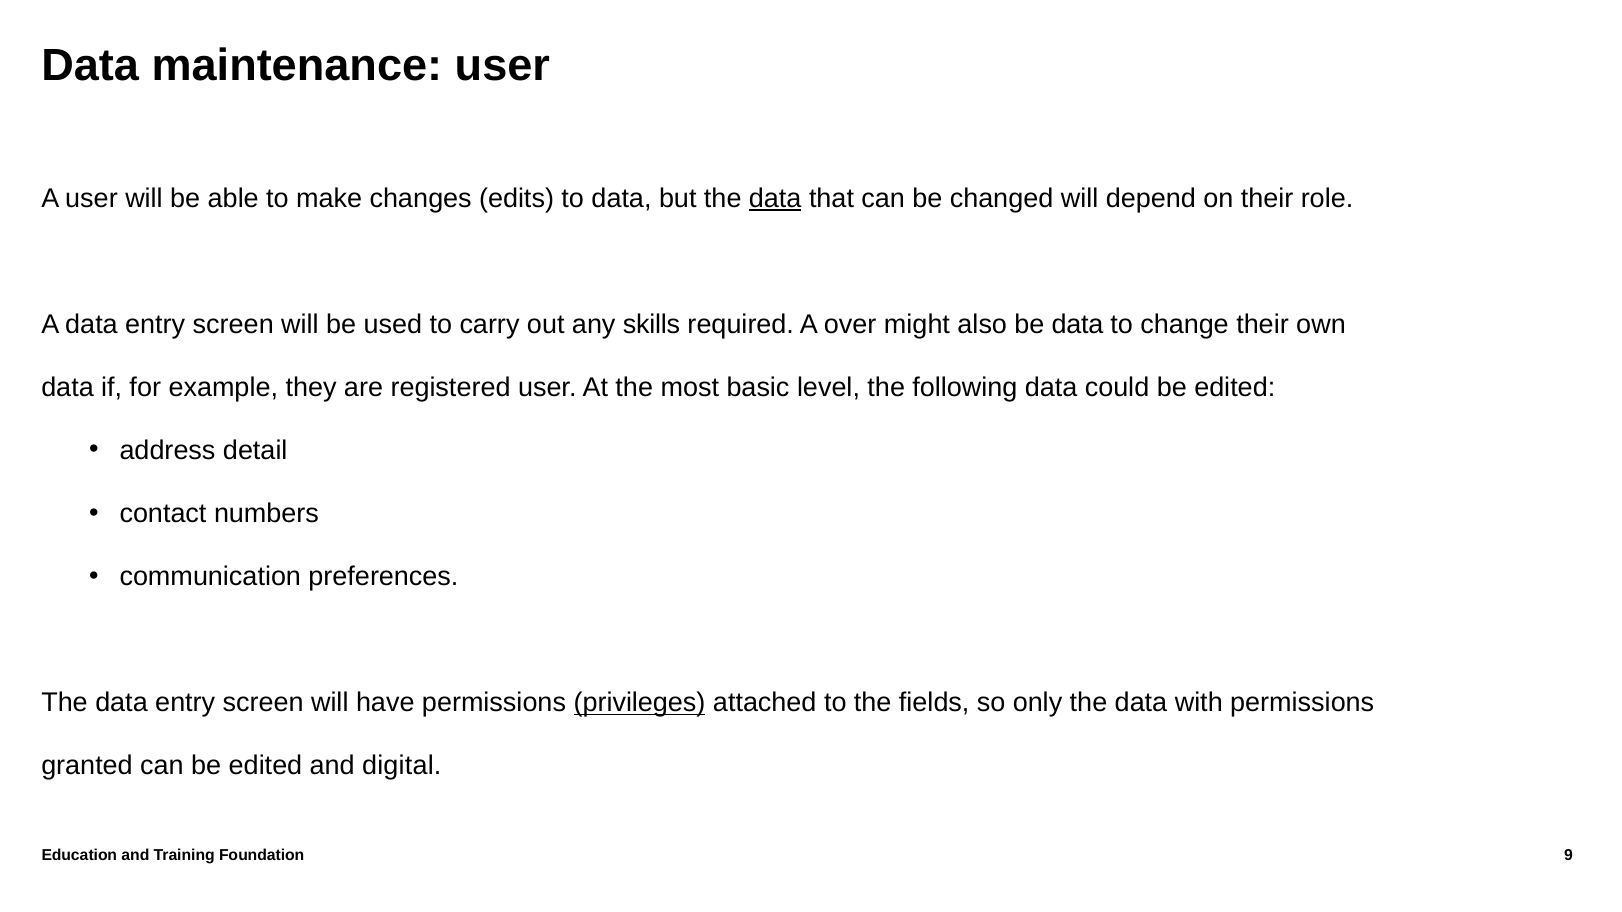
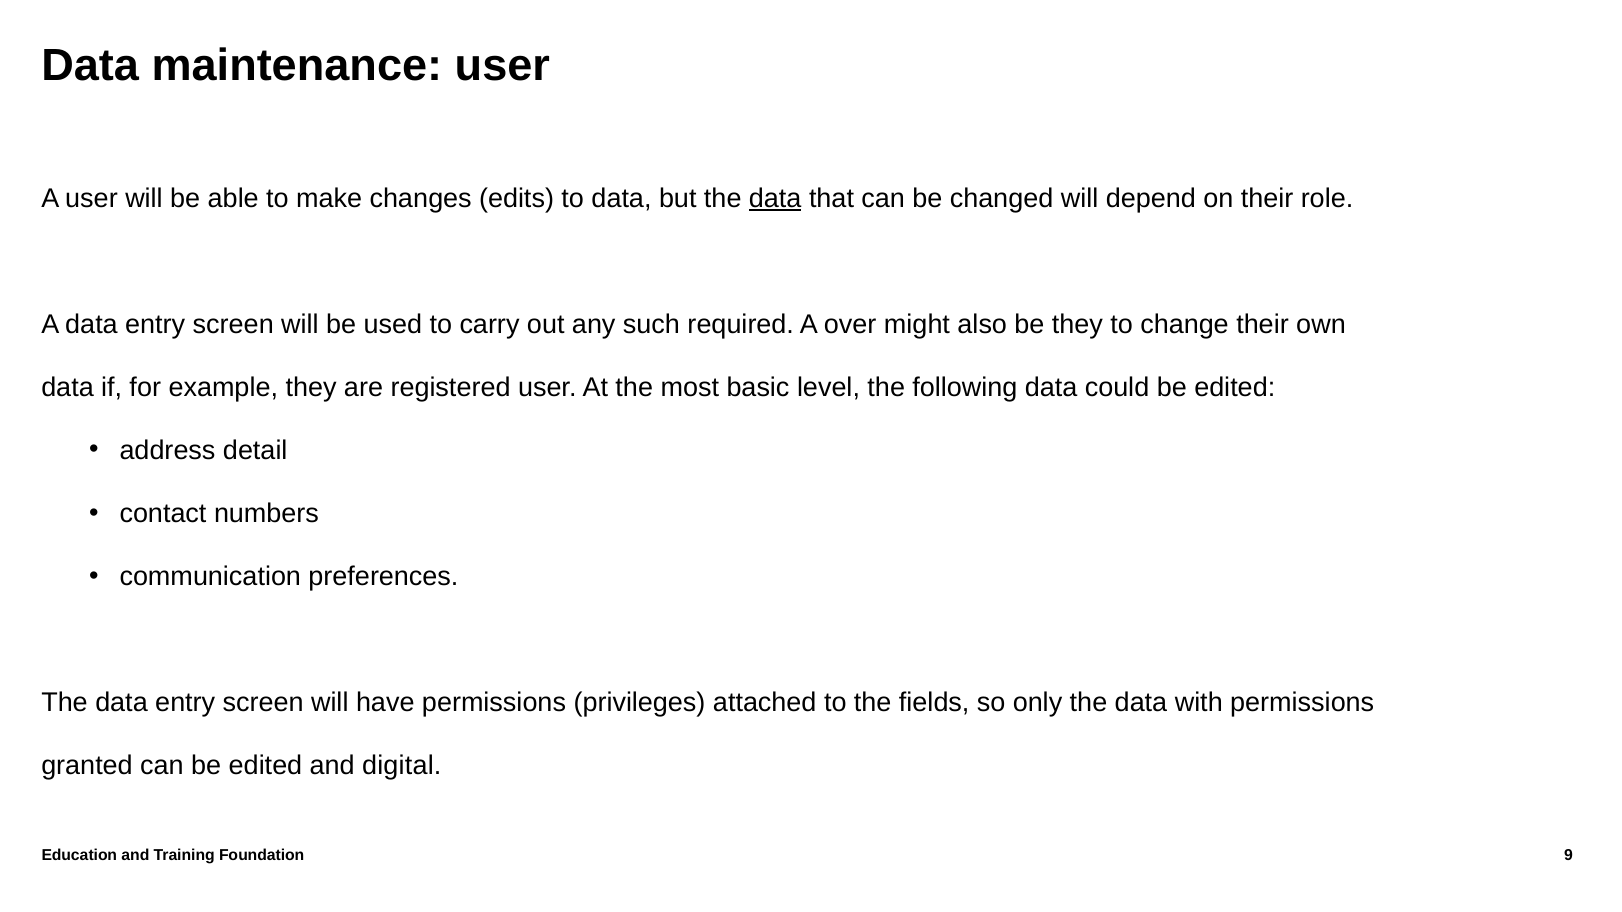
skills: skills -> such (651, 325)
be data: data -> they (1077, 325)
privileges underline: present -> none (640, 703)
